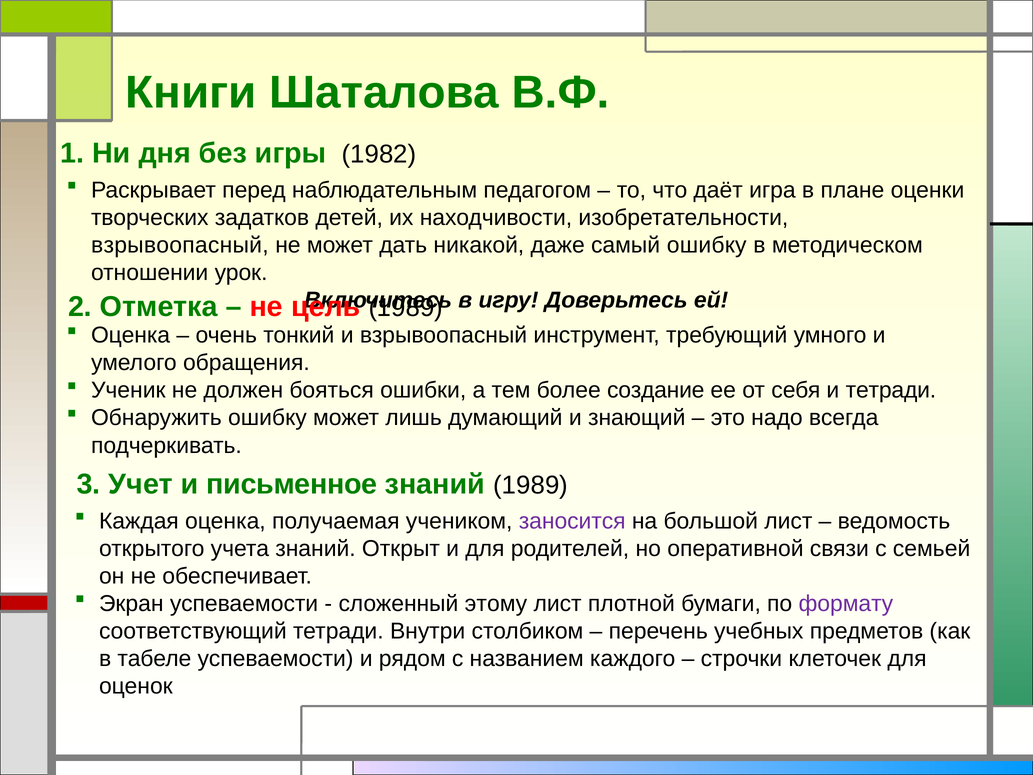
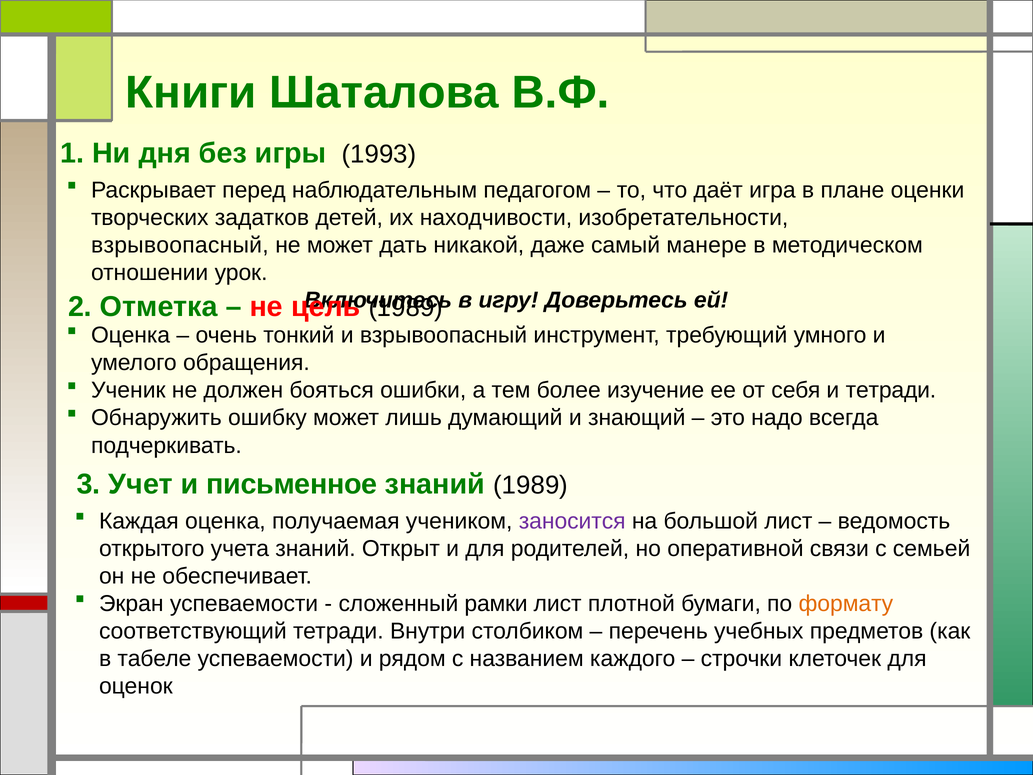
1982: 1982 -> 1993 (379, 154)
самый ошибку: ошибку -> манере (707, 245)
создание: создание -> изучение (656, 390)
этому: этому -> рамки (496, 603)
формату colour: purple -> orange (846, 603)
